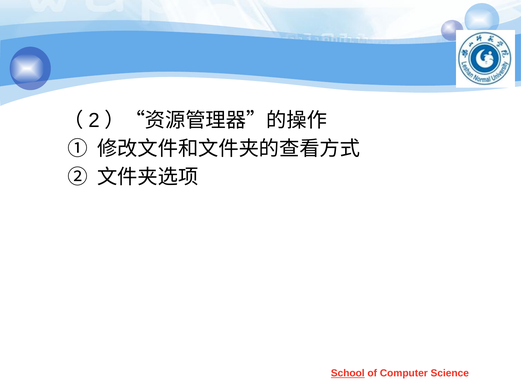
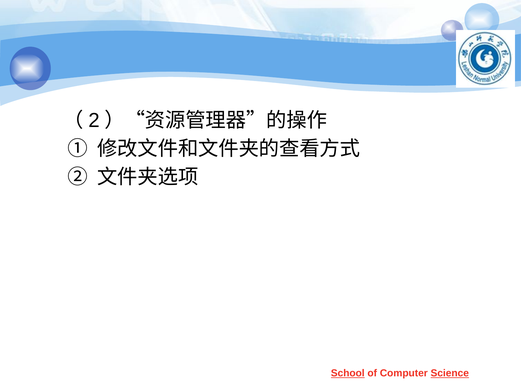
Science underline: none -> present (450, 373)
